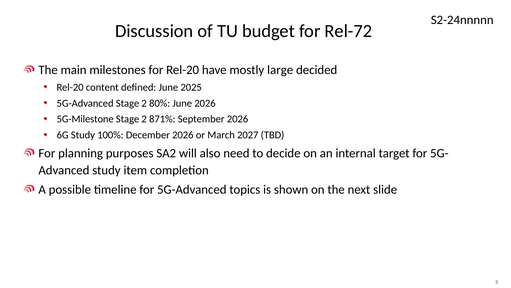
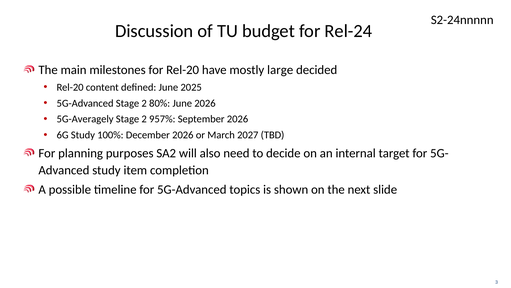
Rel-72: Rel-72 -> Rel-24 (348, 31)
5G-Milestone: 5G-Milestone -> 5G-Averagely (85, 119)
871%: 871% -> 957% (162, 119)
